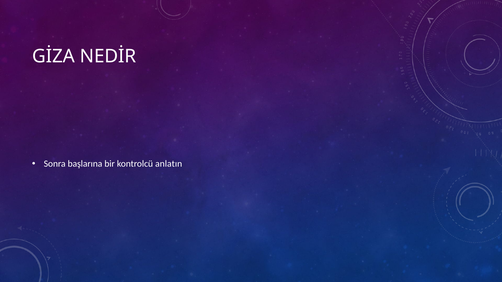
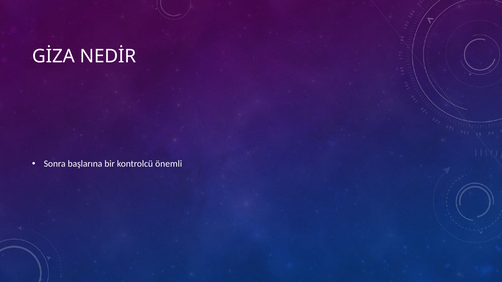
anlatın: anlatın -> önemli (169, 164)
